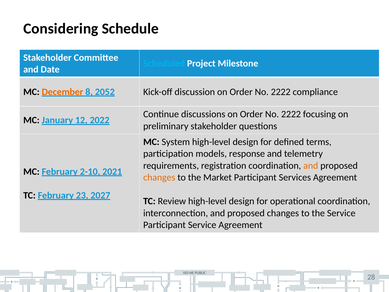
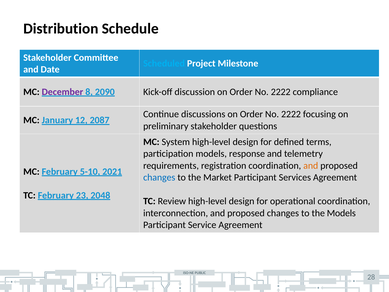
Considering: Considering -> Distribution (61, 29)
December colour: orange -> purple (62, 92)
2052: 2052 -> 2090 (105, 92)
2022: 2022 -> 2087 (100, 120)
2-10: 2-10 -> 5-10 (90, 171)
changes colour: orange -> blue (159, 177)
2027: 2027 -> 2048 (100, 195)
the Service: Service -> Models (341, 213)
